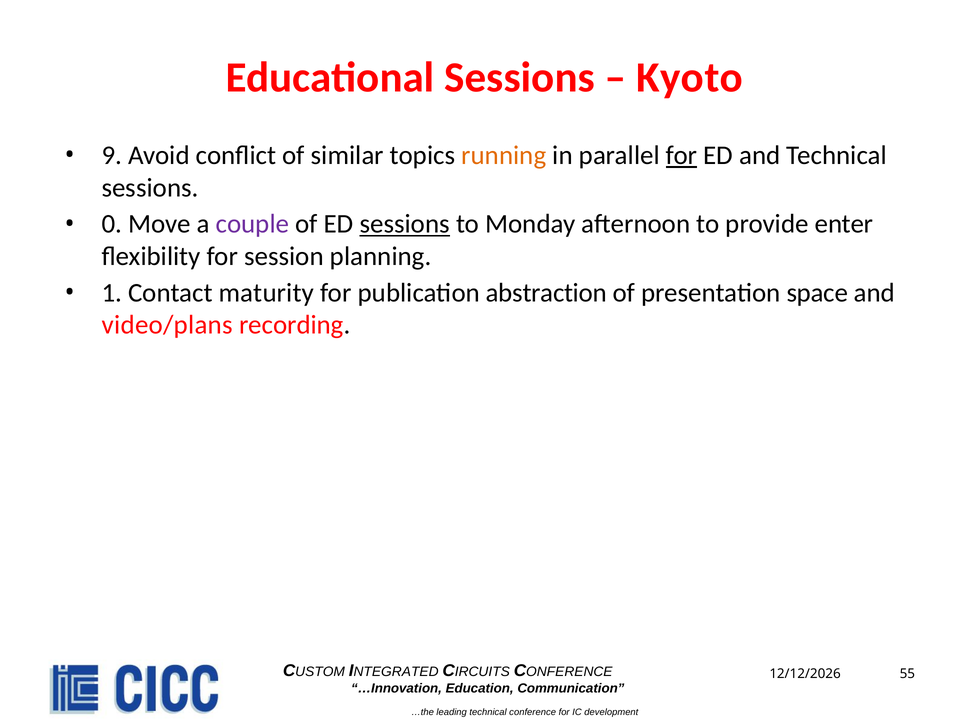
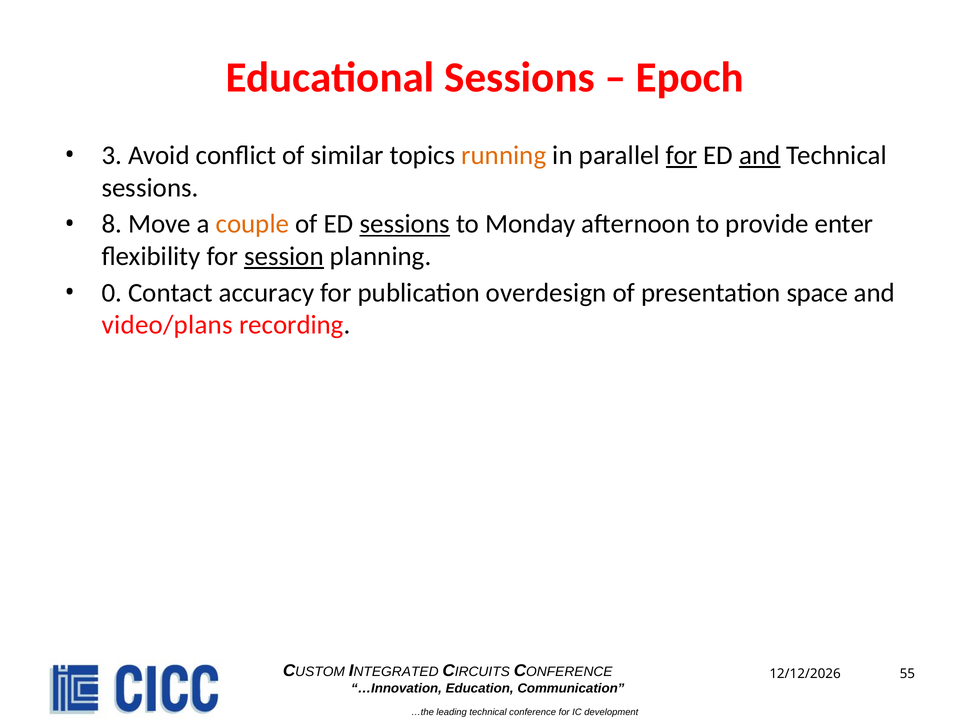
Kyoto: Kyoto -> Epoch (690, 77)
9: 9 -> 3 (112, 155)
and underline: none -> present (760, 155)
0: 0 -> 8 (112, 224)
couple colour: purple -> orange (252, 224)
session underline: none -> present (284, 257)
1: 1 -> 0 (112, 293)
maturity: maturity -> accuracy (266, 293)
abstraction: abstraction -> overdesign (546, 293)
